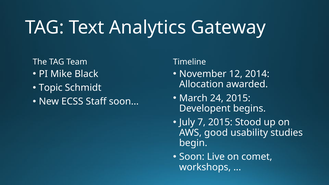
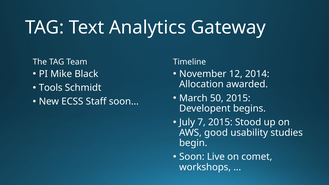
Topic: Topic -> Tools (51, 88)
24: 24 -> 50 (217, 98)
